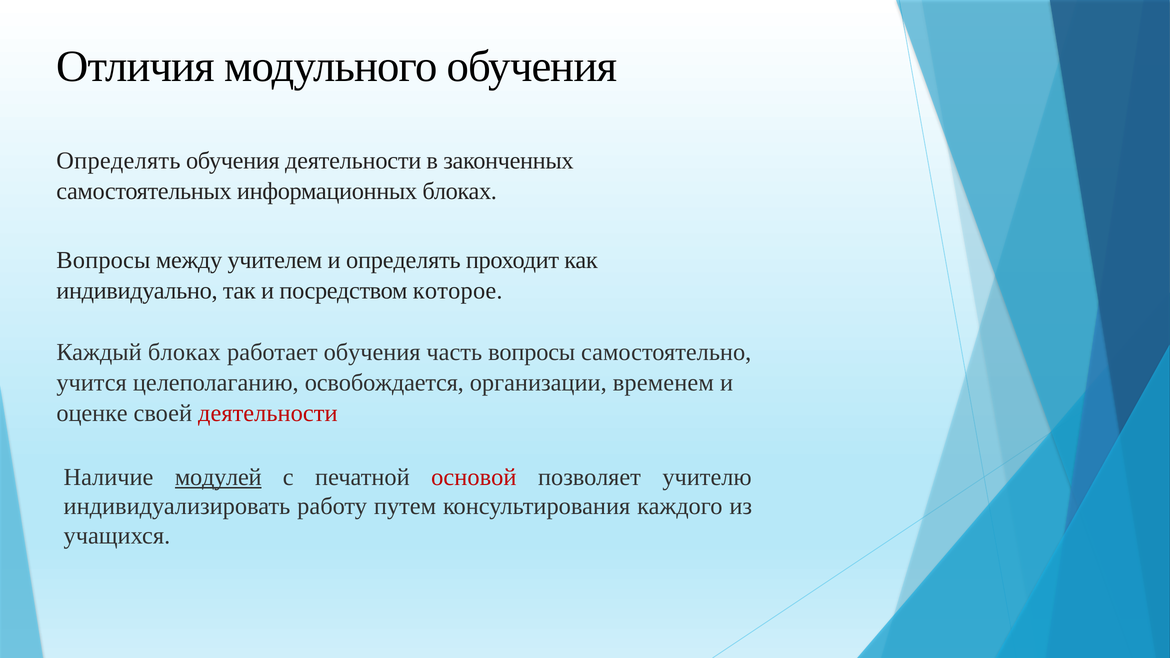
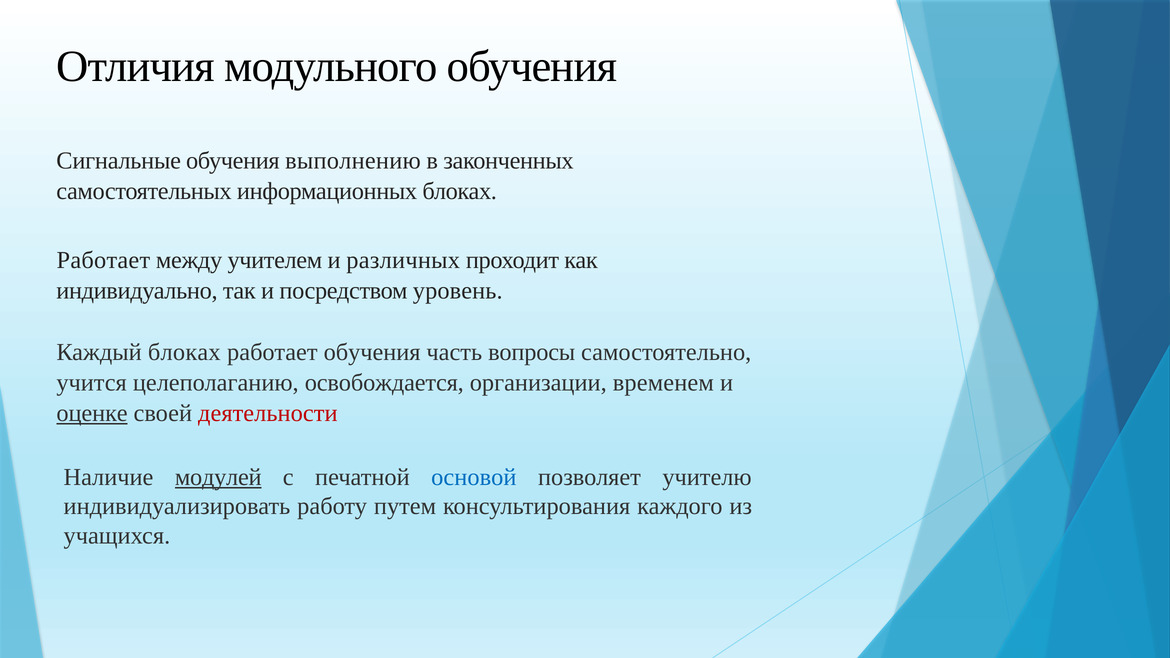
Определять: Определять -> Сигнальные (119, 161)
обучения деятельности: деятельности -> выполнению (353, 161)
Вопросы: Вопросы -> Работает (103, 260)
и определять: определять -> различных (403, 260)
которое: которое -> уровень (458, 291)
оценке underline: none -> present (92, 413)
основой colour: red -> blue (474, 477)
